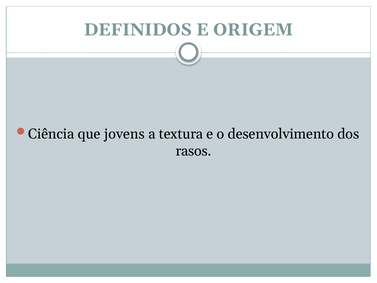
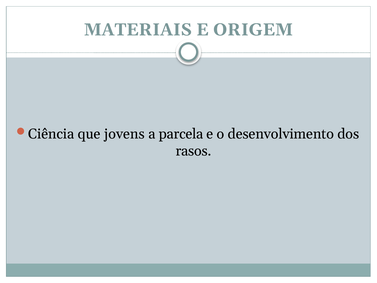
DEFINIDOS: DEFINIDOS -> MATERIAIS (138, 30)
textura: textura -> parcela (181, 134)
